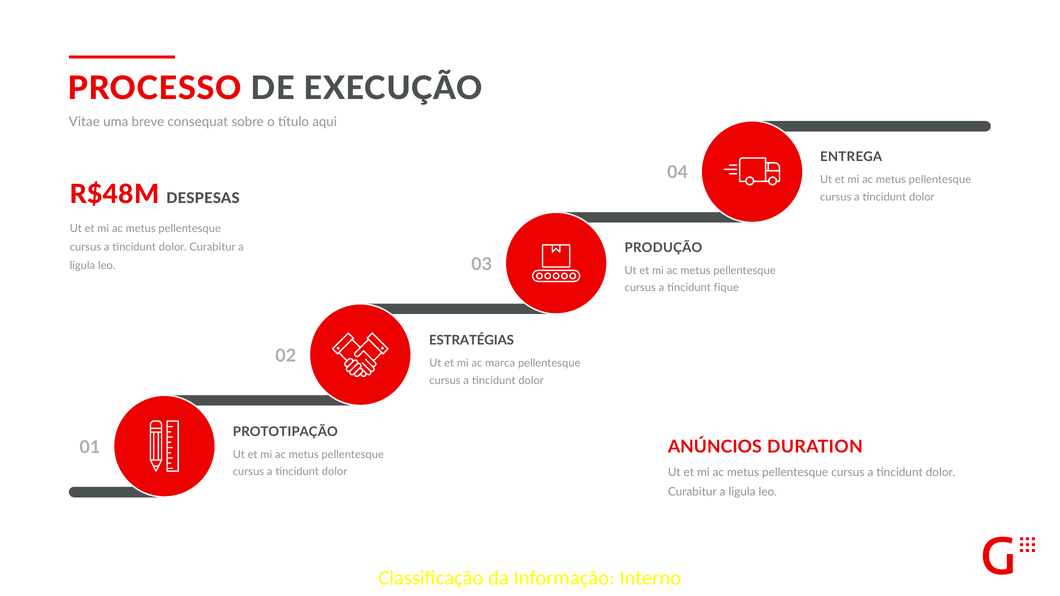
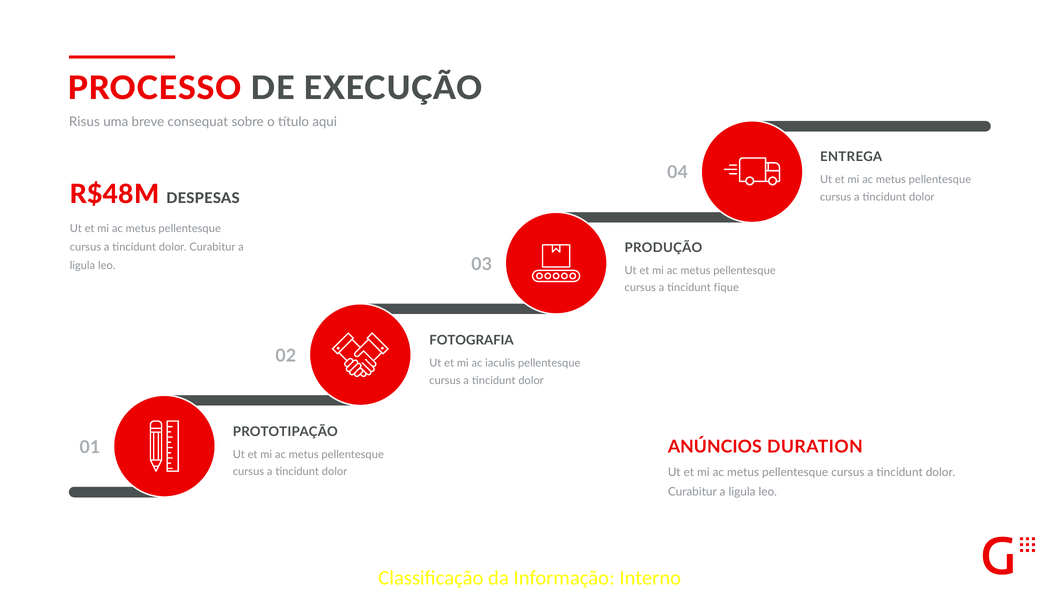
Vitae: Vitae -> Risus (84, 122)
ESTRATÉGIAS: ESTRATÉGIAS -> FOTOGRAFIA (472, 341)
marca: marca -> iaculis (500, 363)
